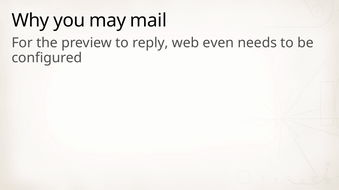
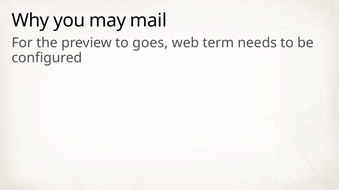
reply: reply -> goes (150, 43)
even: even -> term (218, 43)
